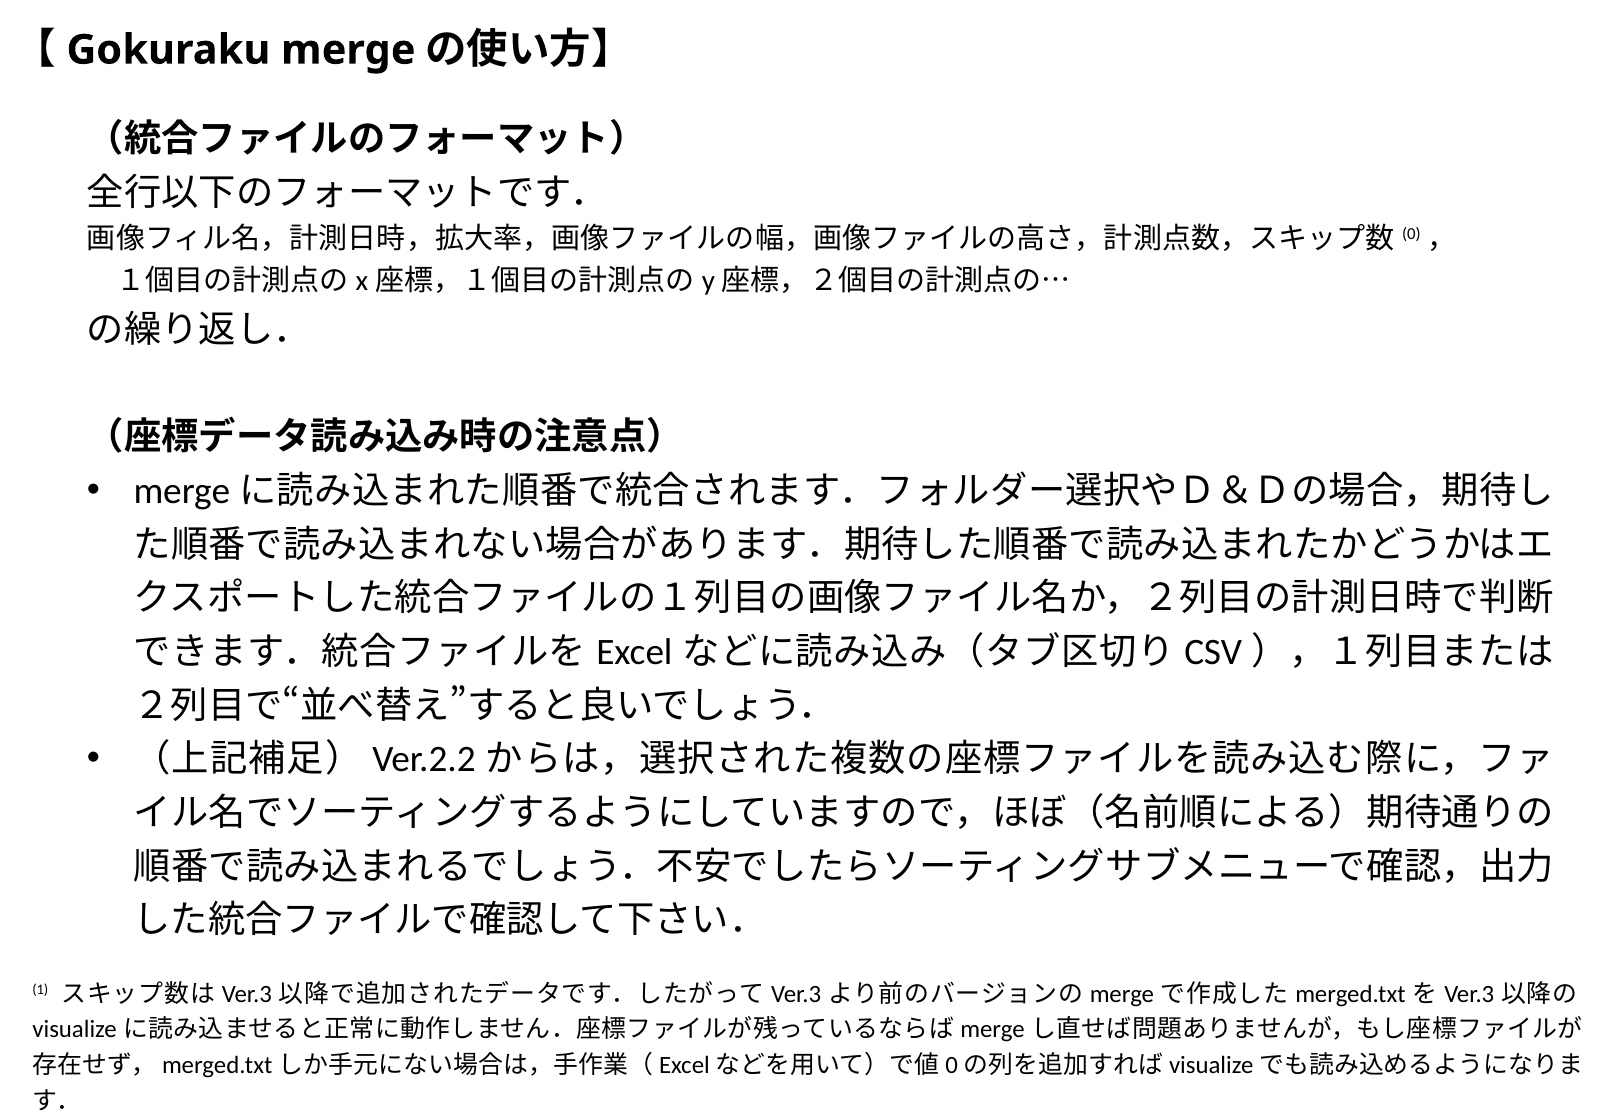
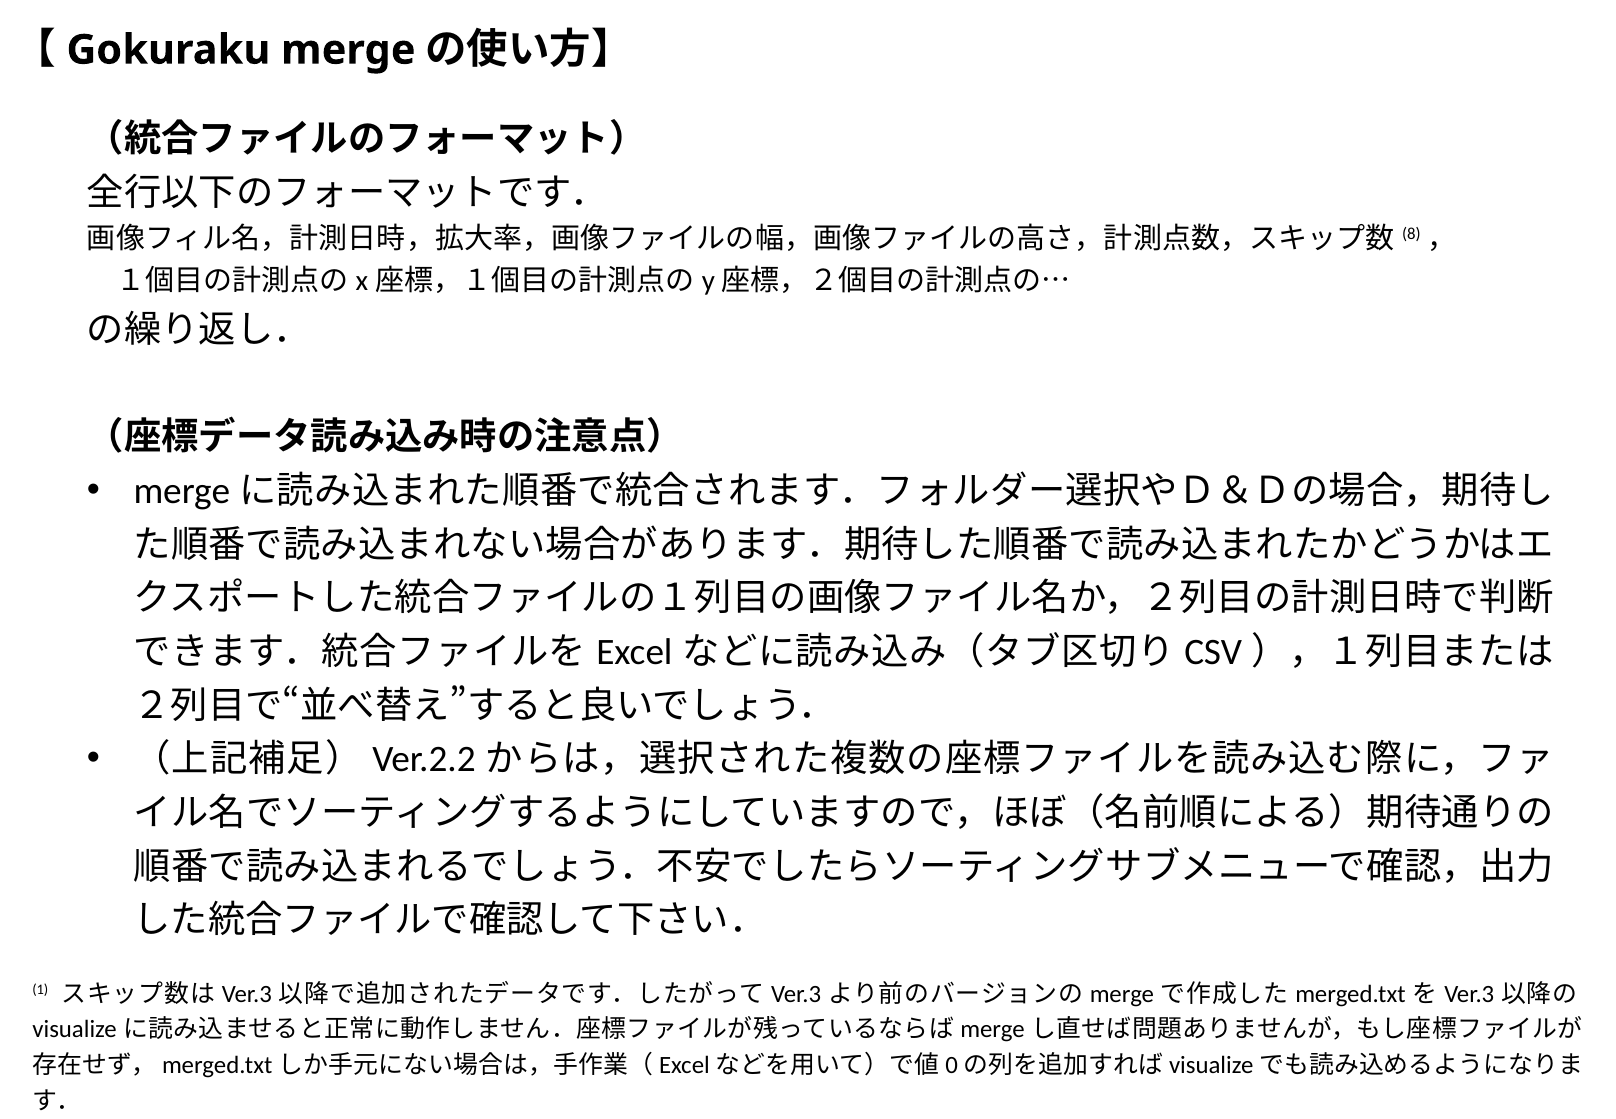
0: 0 -> 8 (1411, 234)
